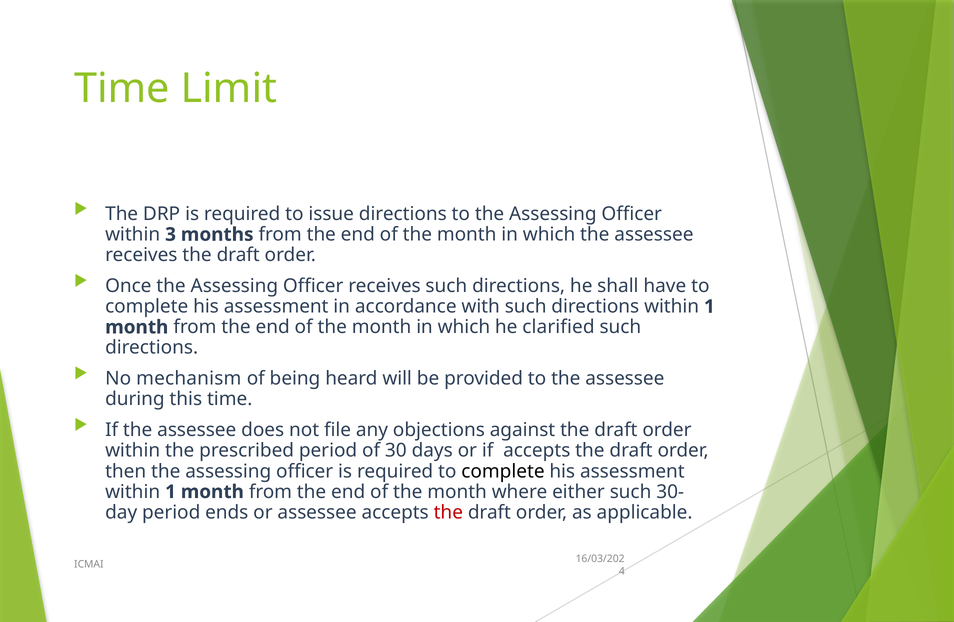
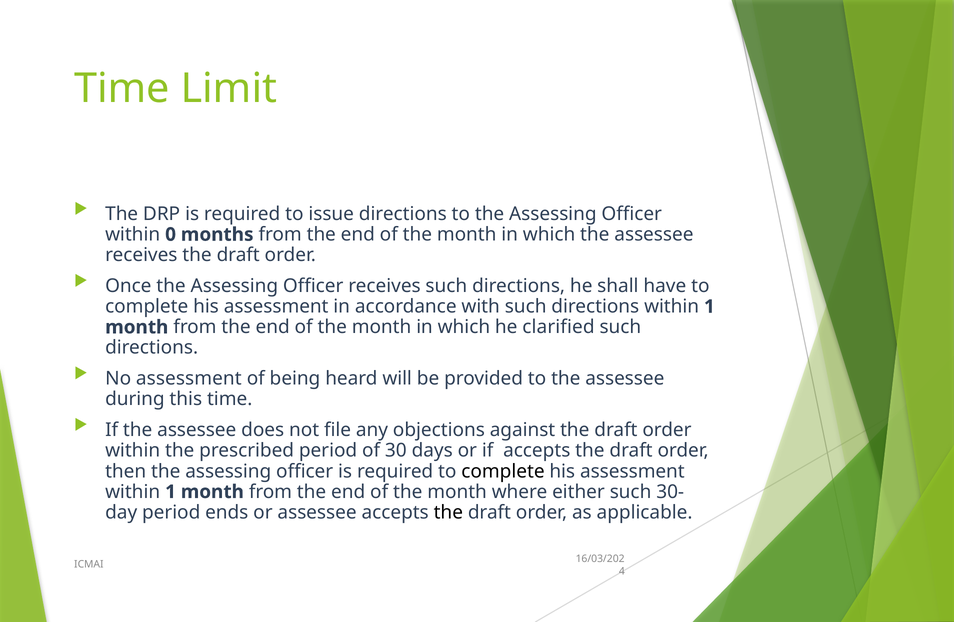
3: 3 -> 0 (171, 235)
No mechanism: mechanism -> assessment (189, 379)
the colour: red -> black (448, 513)
